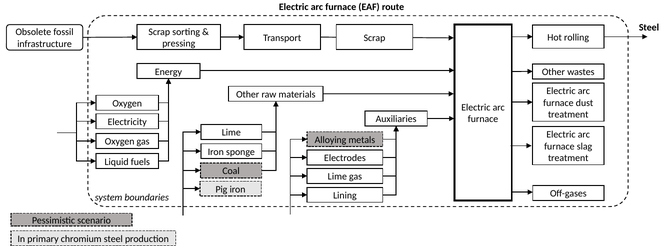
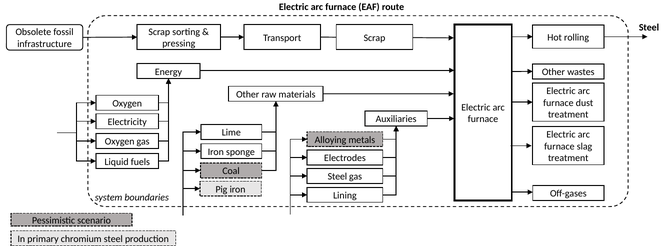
Lime: Lime -> Steel (337, 176)
